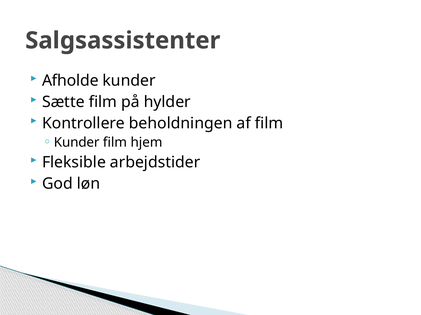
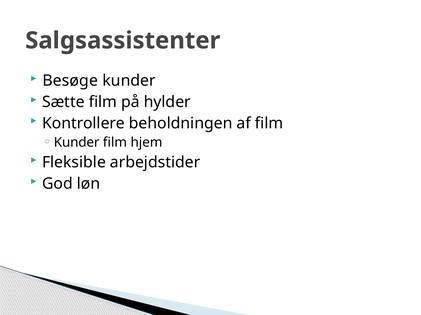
Afholde: Afholde -> Besøge (70, 81)
